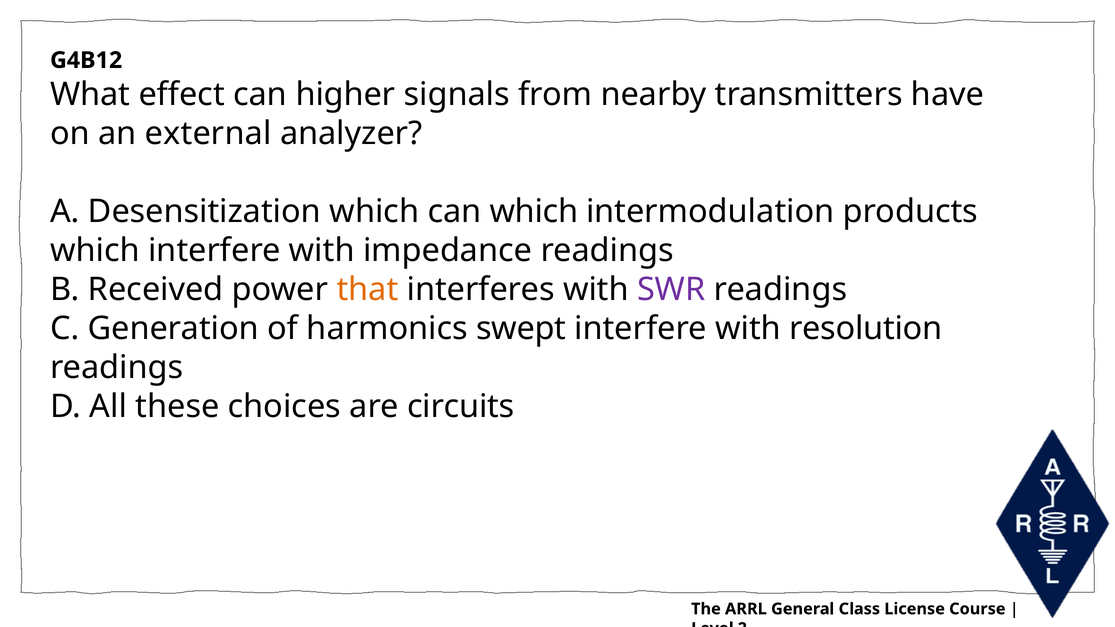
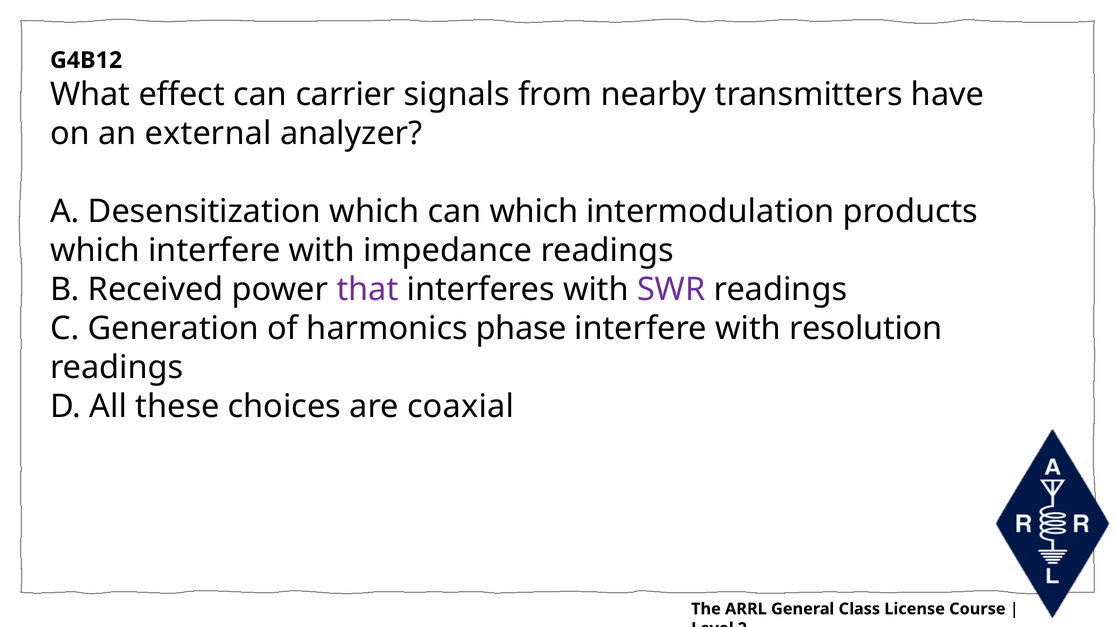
higher: higher -> carrier (345, 94)
that colour: orange -> purple (367, 290)
swept: swept -> phase (521, 329)
circuits: circuits -> coaxial (461, 407)
